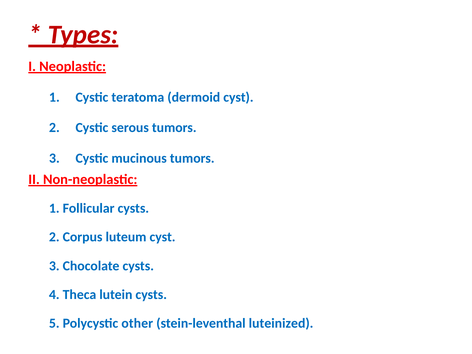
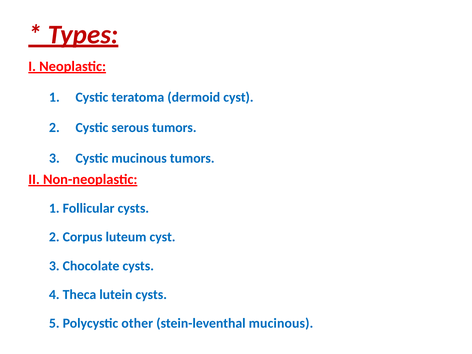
stein-leventhal luteinized: luteinized -> mucinous (281, 323)
